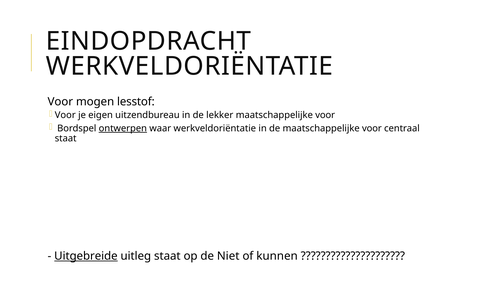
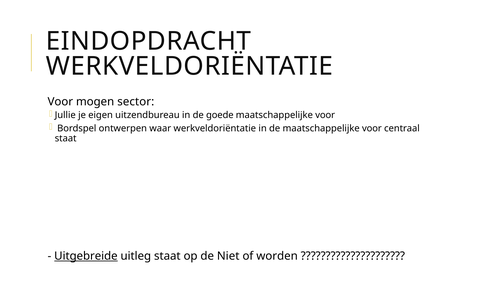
lesstof: lesstof -> sector (136, 102)
Voor: Voor -> Jullie (65, 115)
lekker: lekker -> goede (220, 115)
ontwerpen underline: present -> none (123, 128)
kunnen: kunnen -> worden (277, 256)
